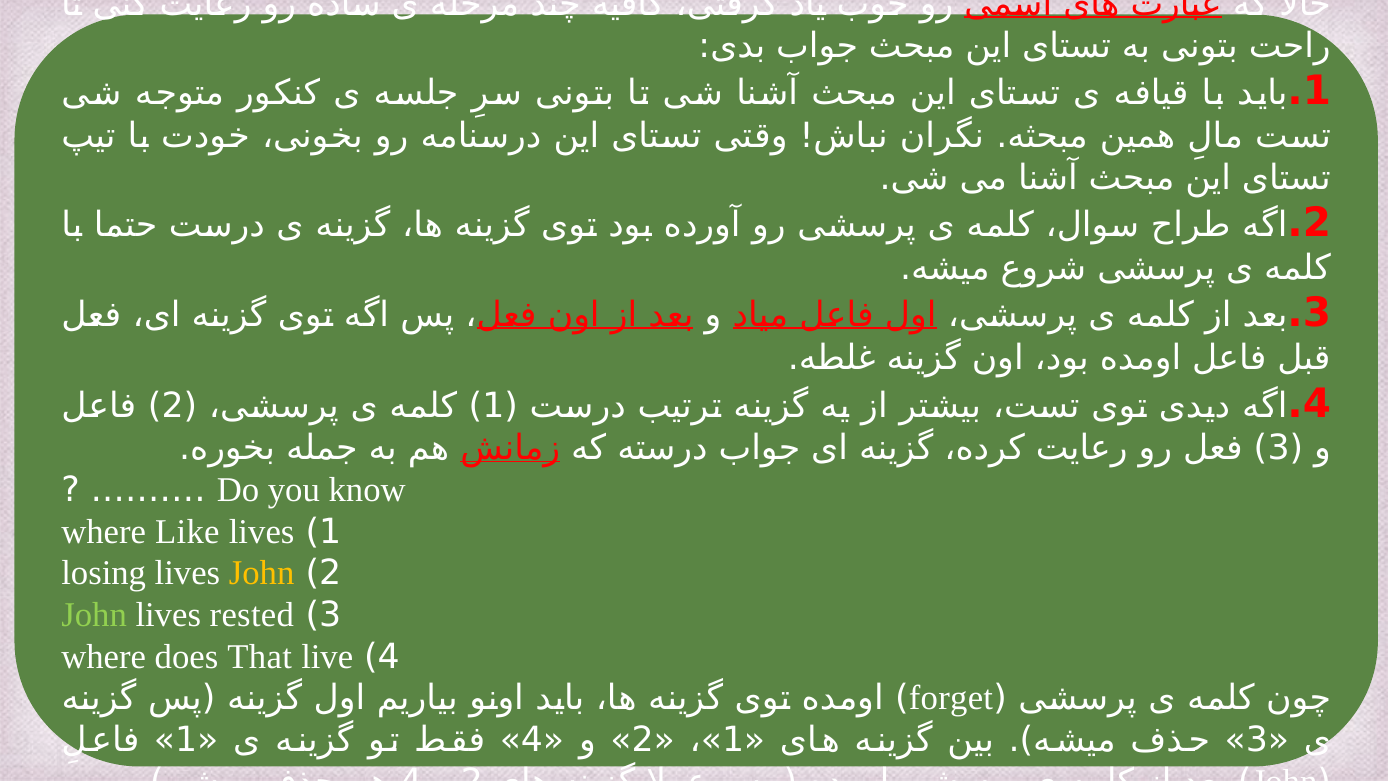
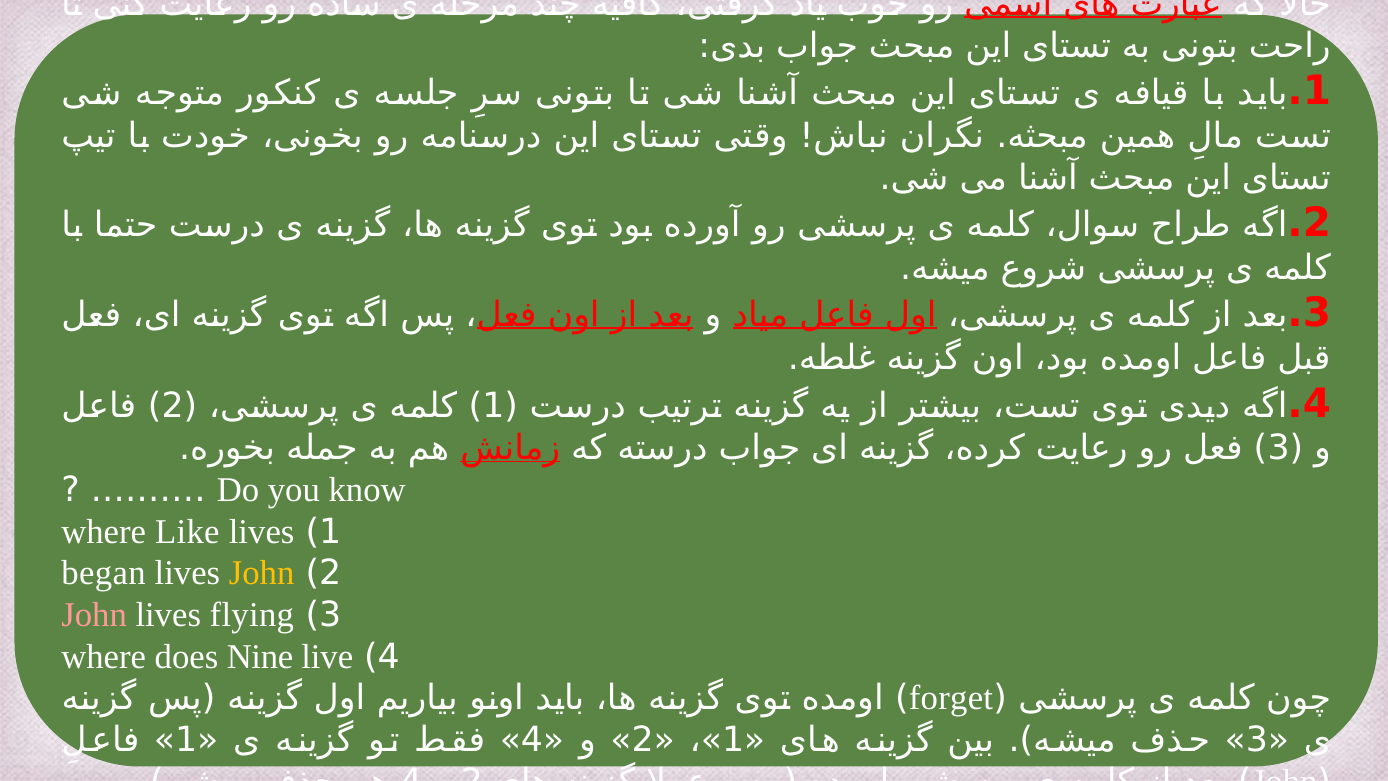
losing: losing -> began (104, 573)
John colour: light green -> pink (94, 615)
rested: rested -> flying (252, 615)
That: That -> Nine (260, 657)
